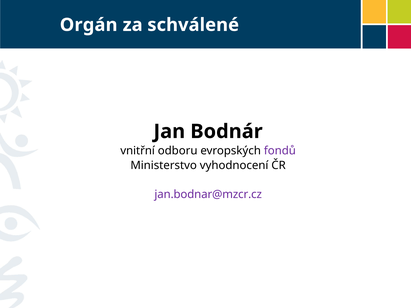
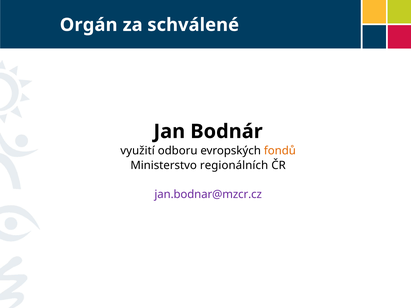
vnitřní: vnitřní -> využití (138, 151)
fondů colour: purple -> orange (280, 151)
vyhodnocení: vyhodnocení -> regionálních (234, 165)
